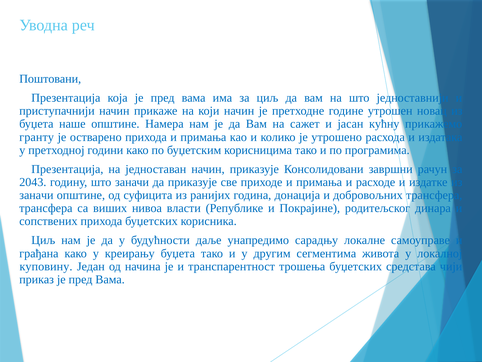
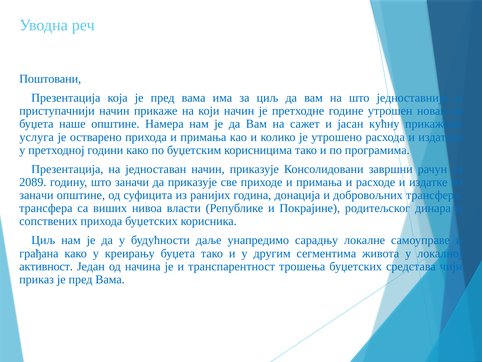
гранту: гранту -> услуга (37, 137)
2043: 2043 -> 2089 (33, 182)
куповину: куповину -> активност (46, 266)
